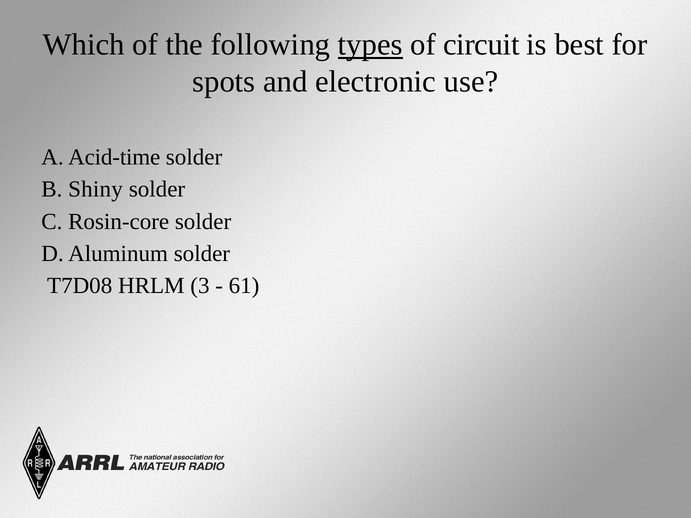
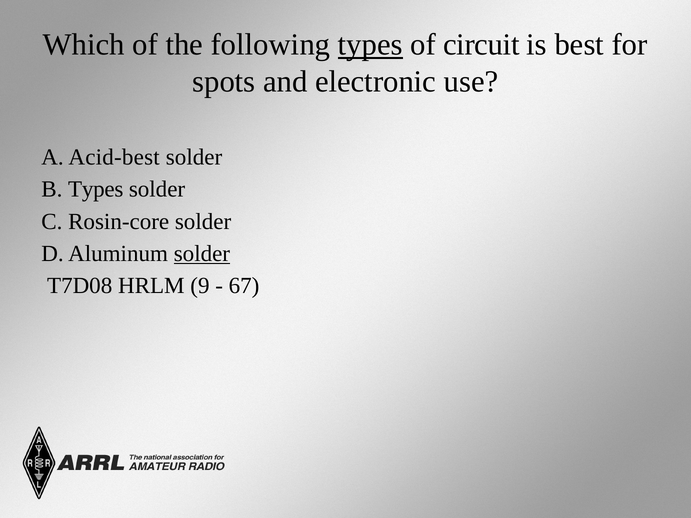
Acid-time: Acid-time -> Acid-best (114, 157)
B Shiny: Shiny -> Types (96, 189)
solder underline: none -> present (202, 254)
3: 3 -> 9 (200, 286)
61: 61 -> 67 (244, 286)
